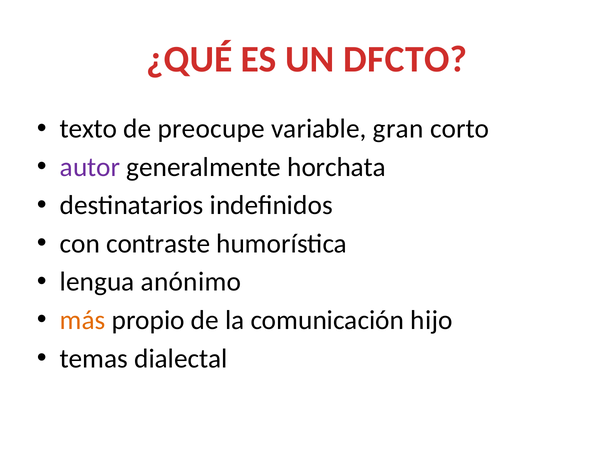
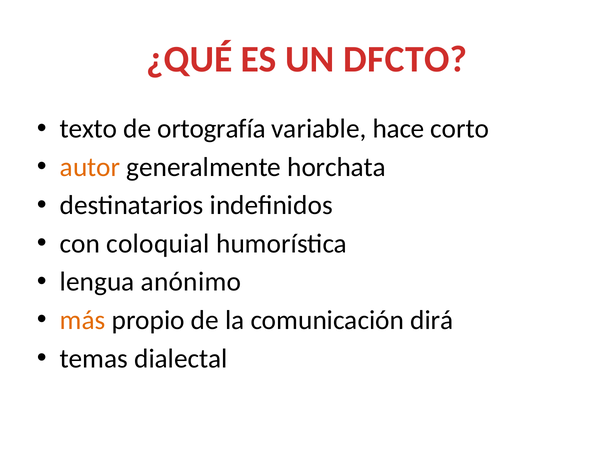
preocupe: preocupe -> ortografía (212, 129)
gran: gran -> hace (399, 129)
autor colour: purple -> orange (90, 167)
contraste: contraste -> coloquial (158, 244)
hijo: hijo -> dirá (432, 320)
